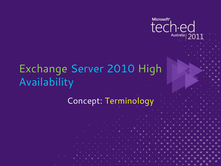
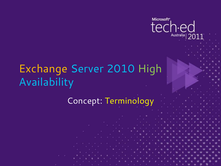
Exchange colour: light green -> yellow (43, 69)
